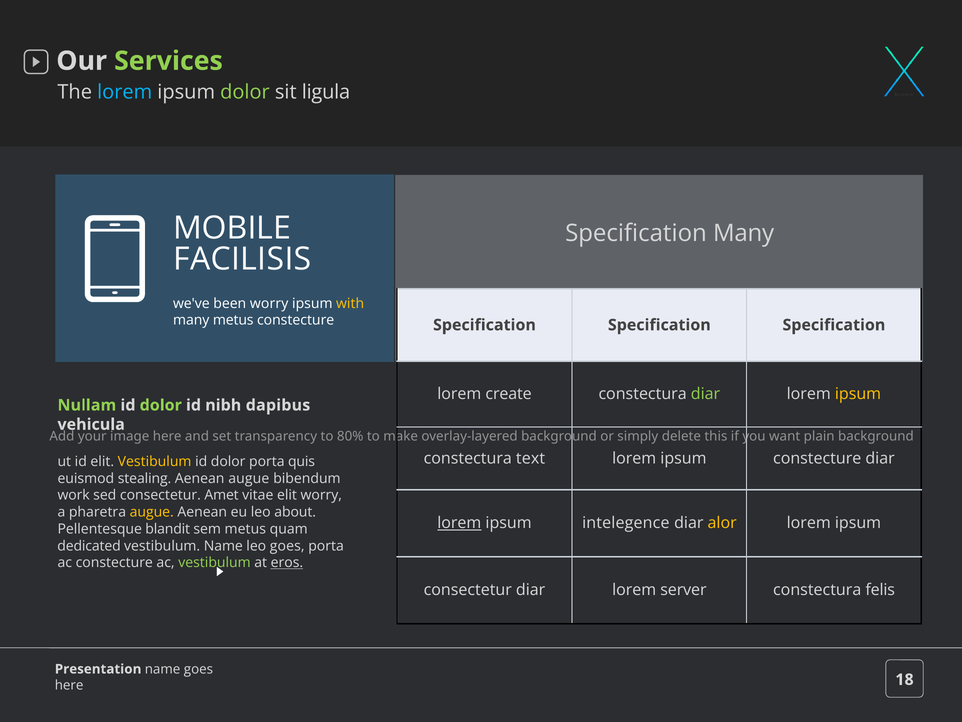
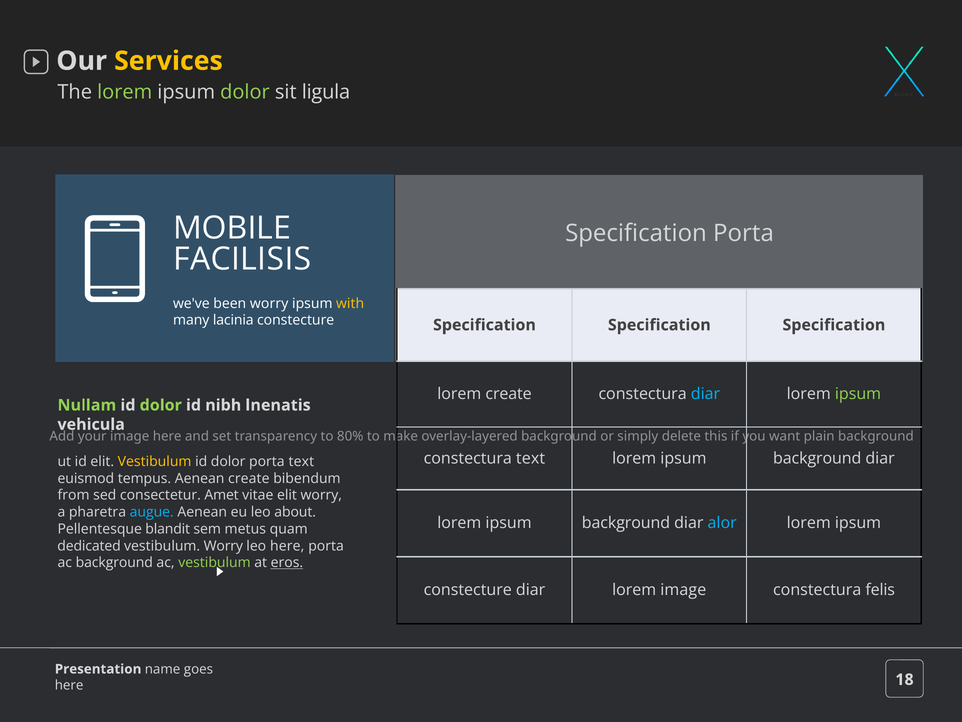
Services colour: light green -> yellow (168, 61)
lorem colour: light blue -> light green (125, 92)
Specification Many: Many -> Porta (743, 233)
many metus: metus -> lacinia (233, 320)
diar colour: light green -> light blue (705, 394)
ipsum colour: yellow -> light green (858, 394)
dapibus: dapibus -> lnenatis (278, 405)
constecture: constecture -> background (817, 458)
porta quis: quis -> text (301, 461)
stealing: stealing -> tempus (144, 478)
Aenean augue: augue -> create (249, 478)
work: work -> from (74, 495)
augue colour: yellow -> light blue (152, 512)
lorem underline: present -> none (459, 523)
intelegence: intelegence -> background (626, 523)
alor colour: yellow -> light blue (722, 523)
vestibulum Name: Name -> Worry (223, 546)
leo goes: goes -> here (287, 546)
ac constecture: constecture -> background (114, 562)
consectetur: consectetur -> constecture (468, 590)
lorem server: server -> image (683, 590)
